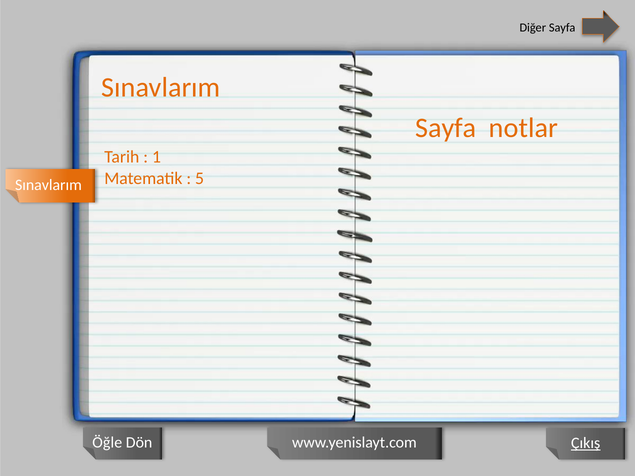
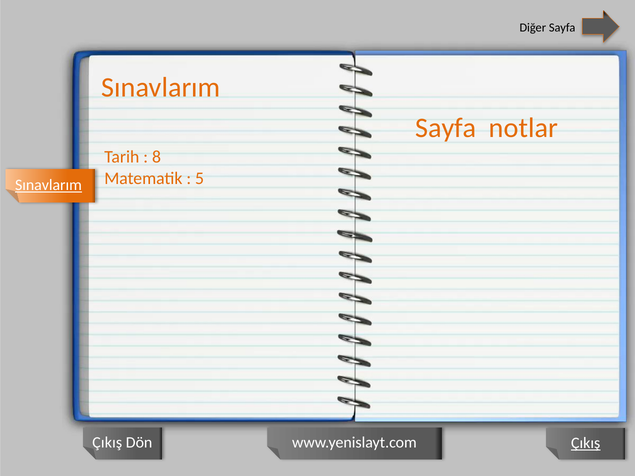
1: 1 -> 8 (156, 157)
Sınavlarım underline: none -> present (48, 185)
Öğle: Öğle -> Çıkış (107, 443)
